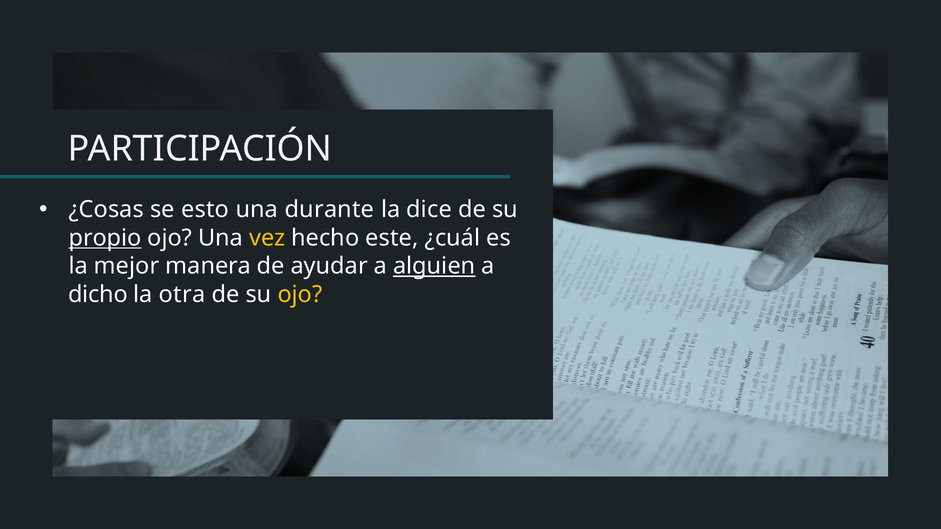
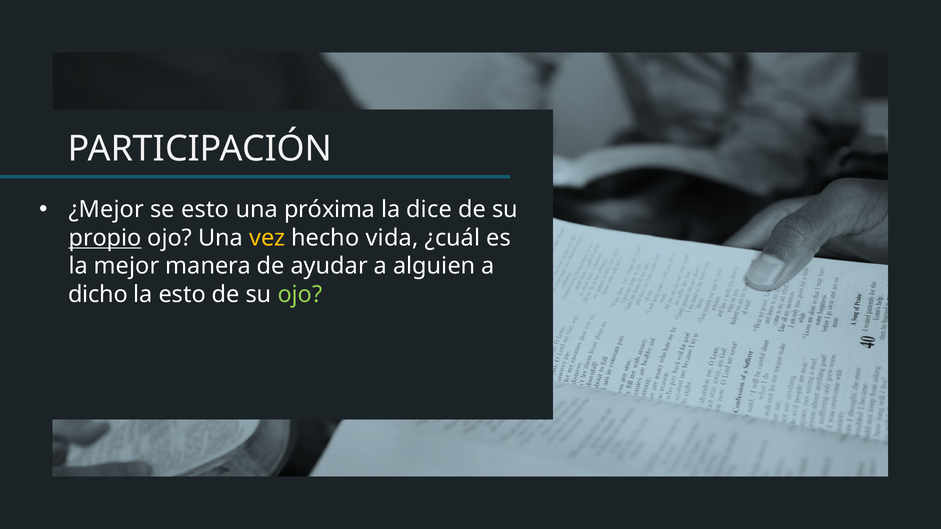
¿Cosas: ¿Cosas -> ¿Mejor (106, 210)
durante: durante -> próxima (330, 210)
este: este -> vida (392, 238)
alguien underline: present -> none (434, 266)
la otra: otra -> esto (182, 295)
ojo colour: yellow -> light green (300, 295)
